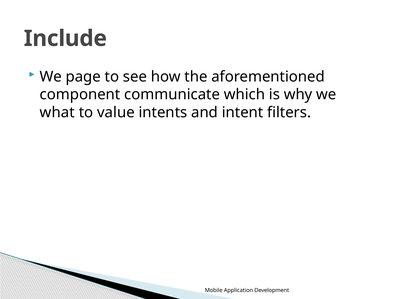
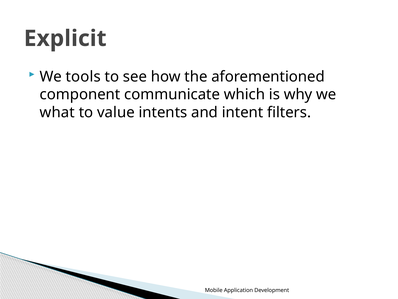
Include: Include -> Explicit (65, 38)
page: page -> tools (83, 76)
